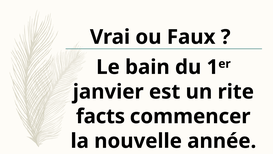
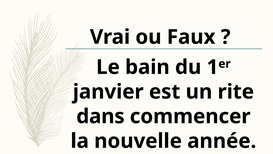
facts: facts -> dans (100, 116)
